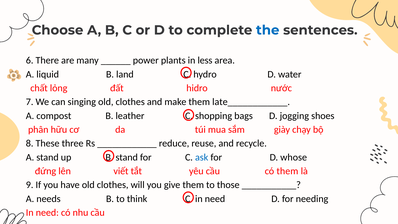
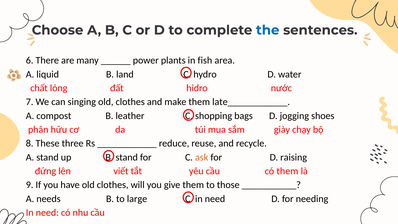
less: less -> fish (205, 60)
ask colour: blue -> orange (202, 157)
whose: whose -> raising (294, 157)
think: think -> large (137, 199)
